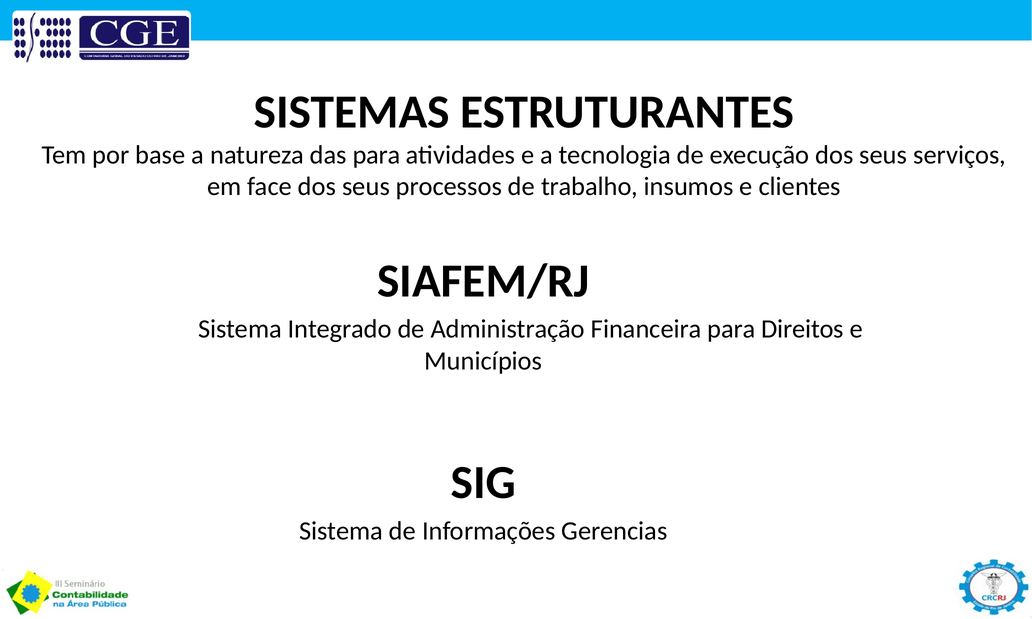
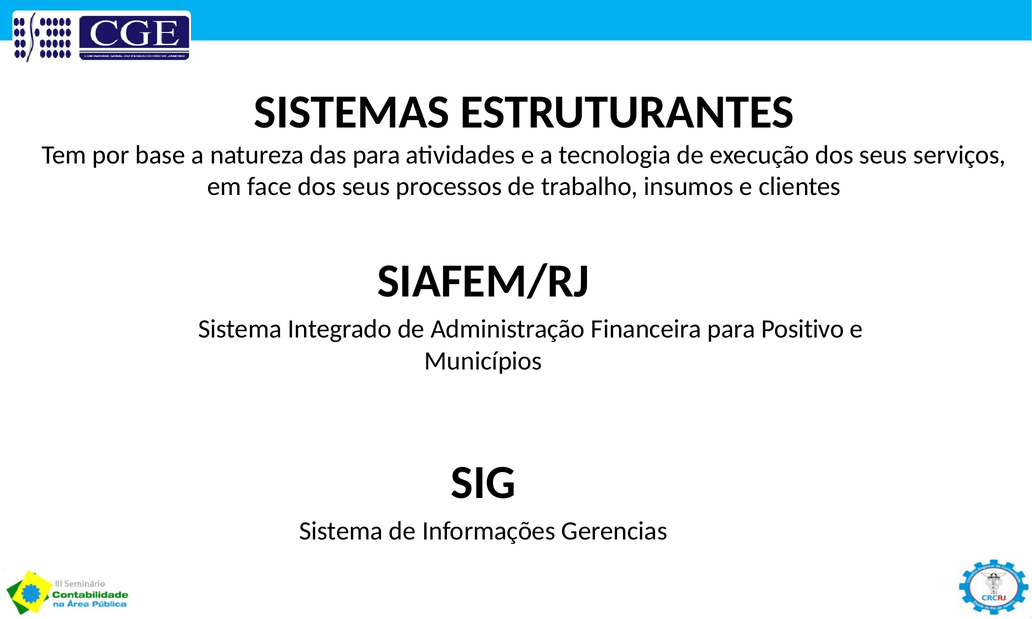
Direitos: Direitos -> Positivo (803, 329)
